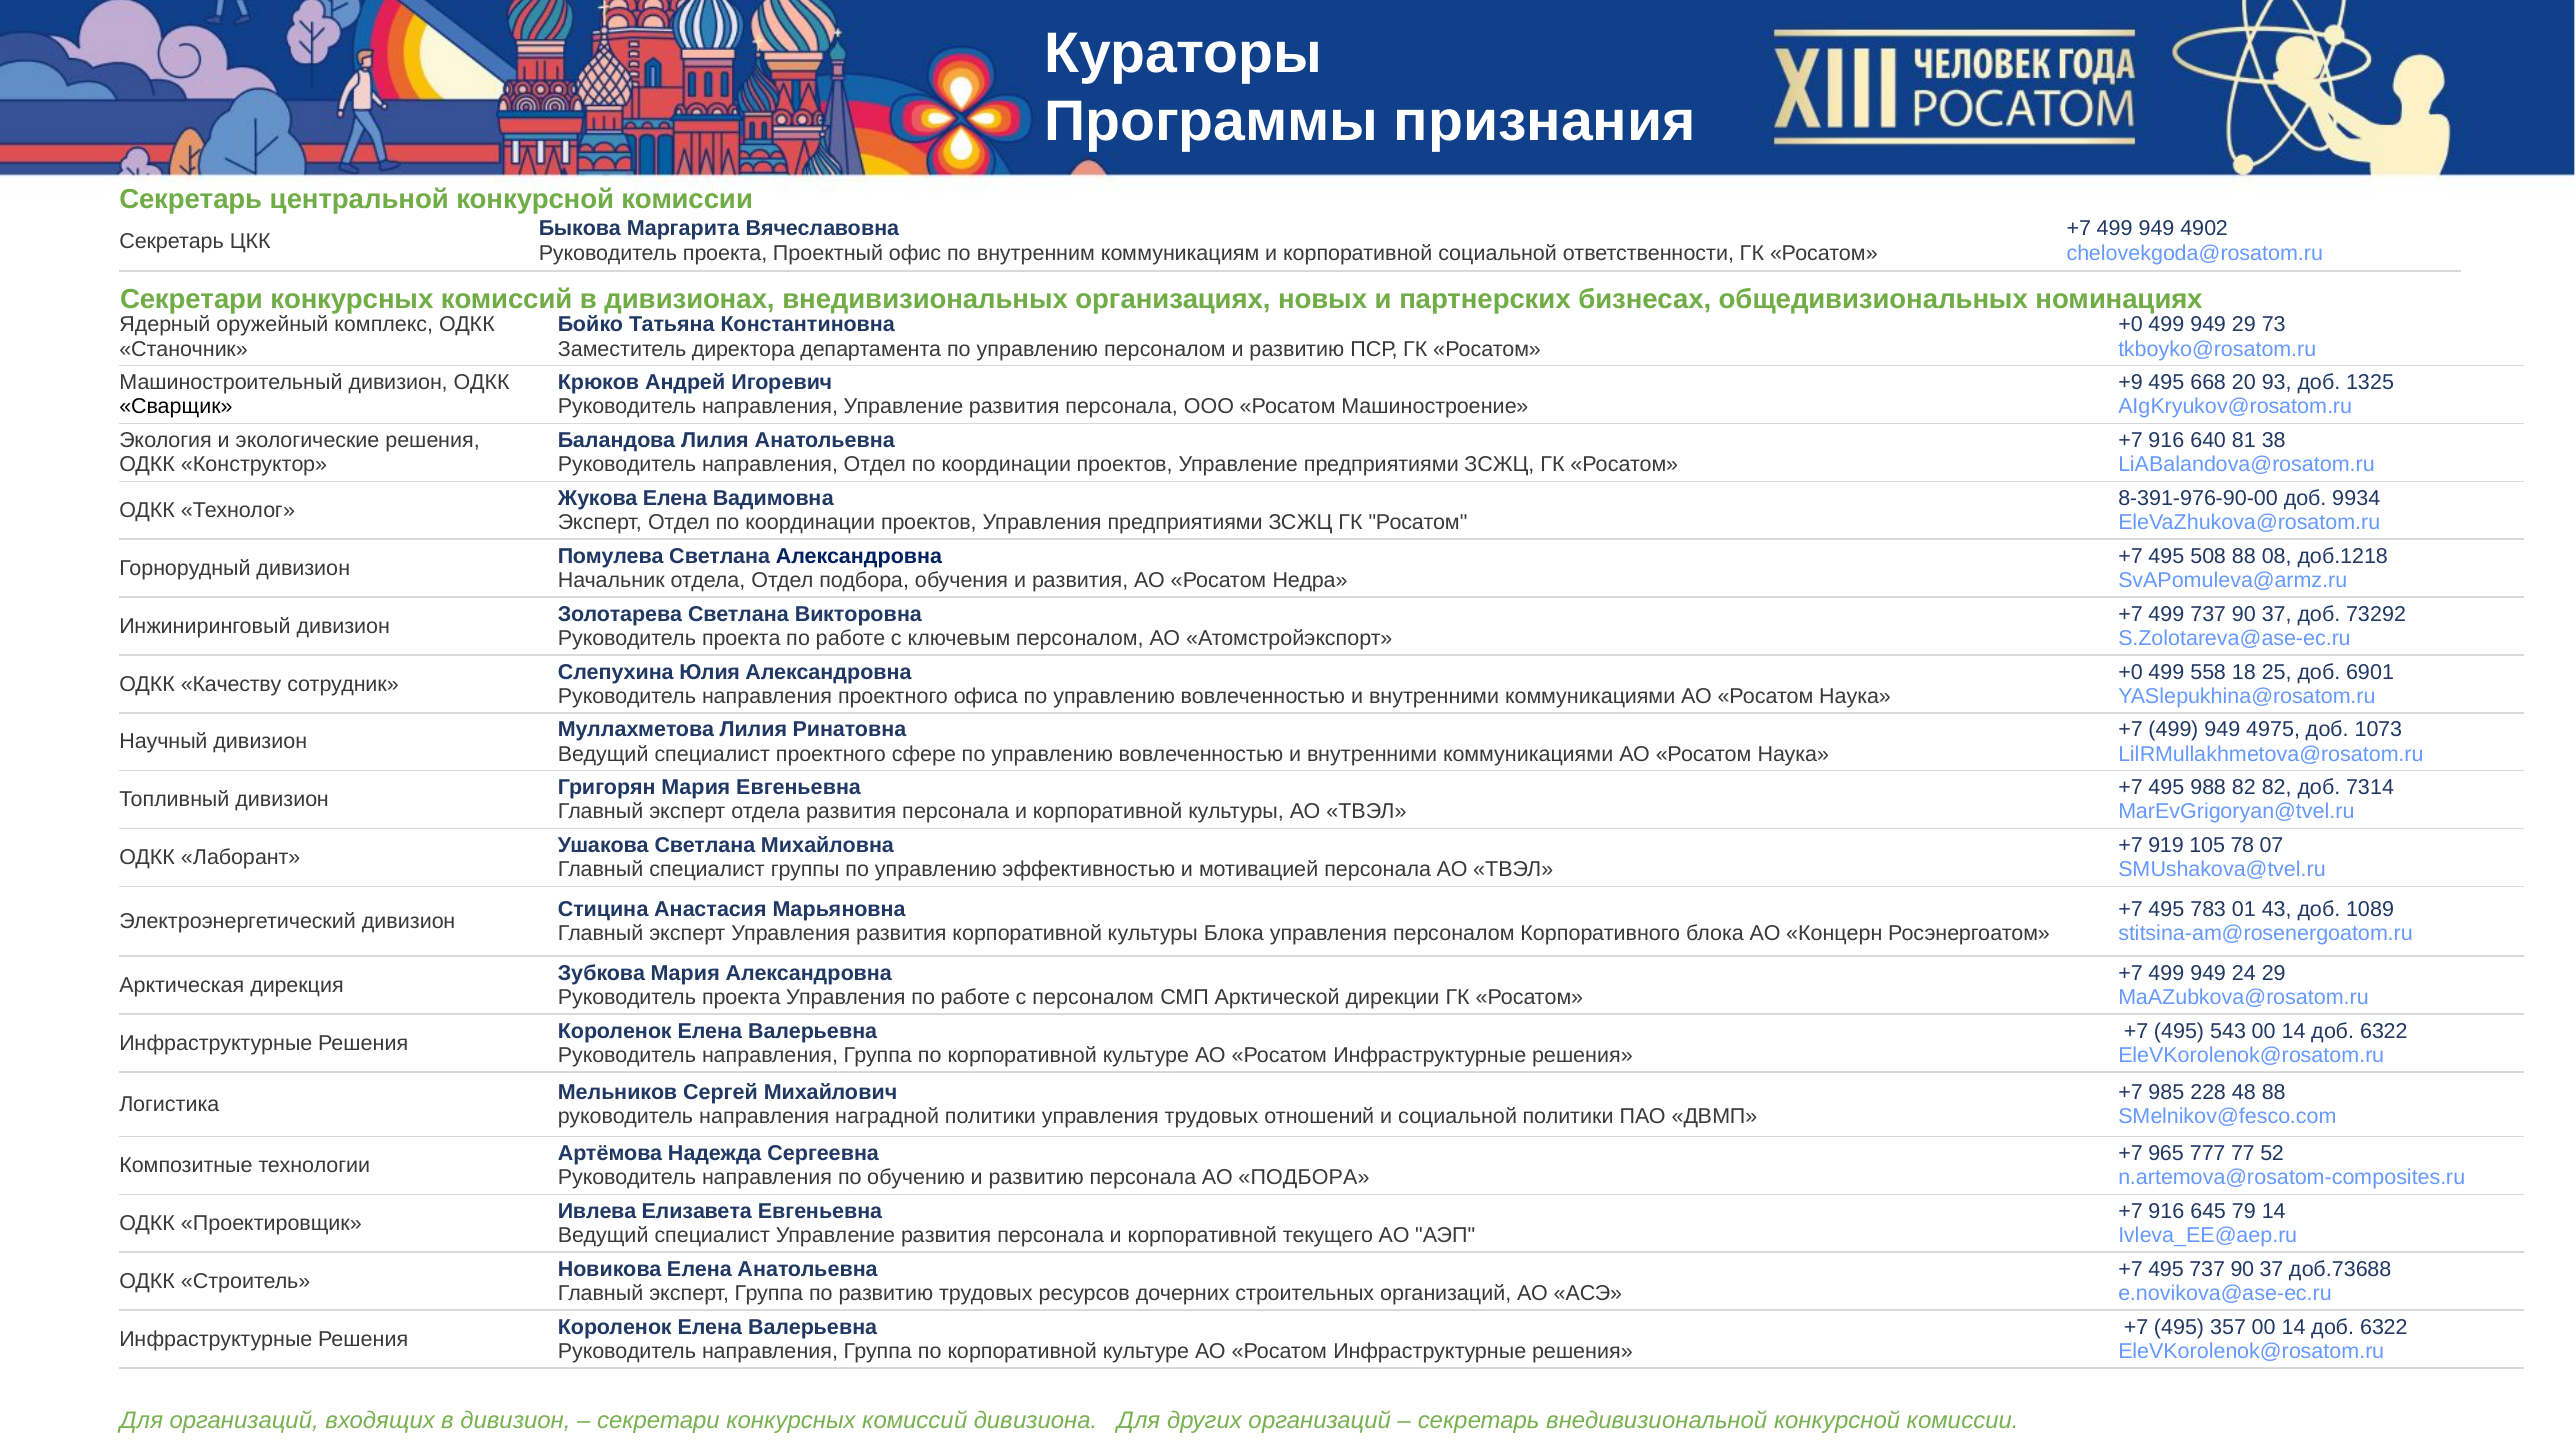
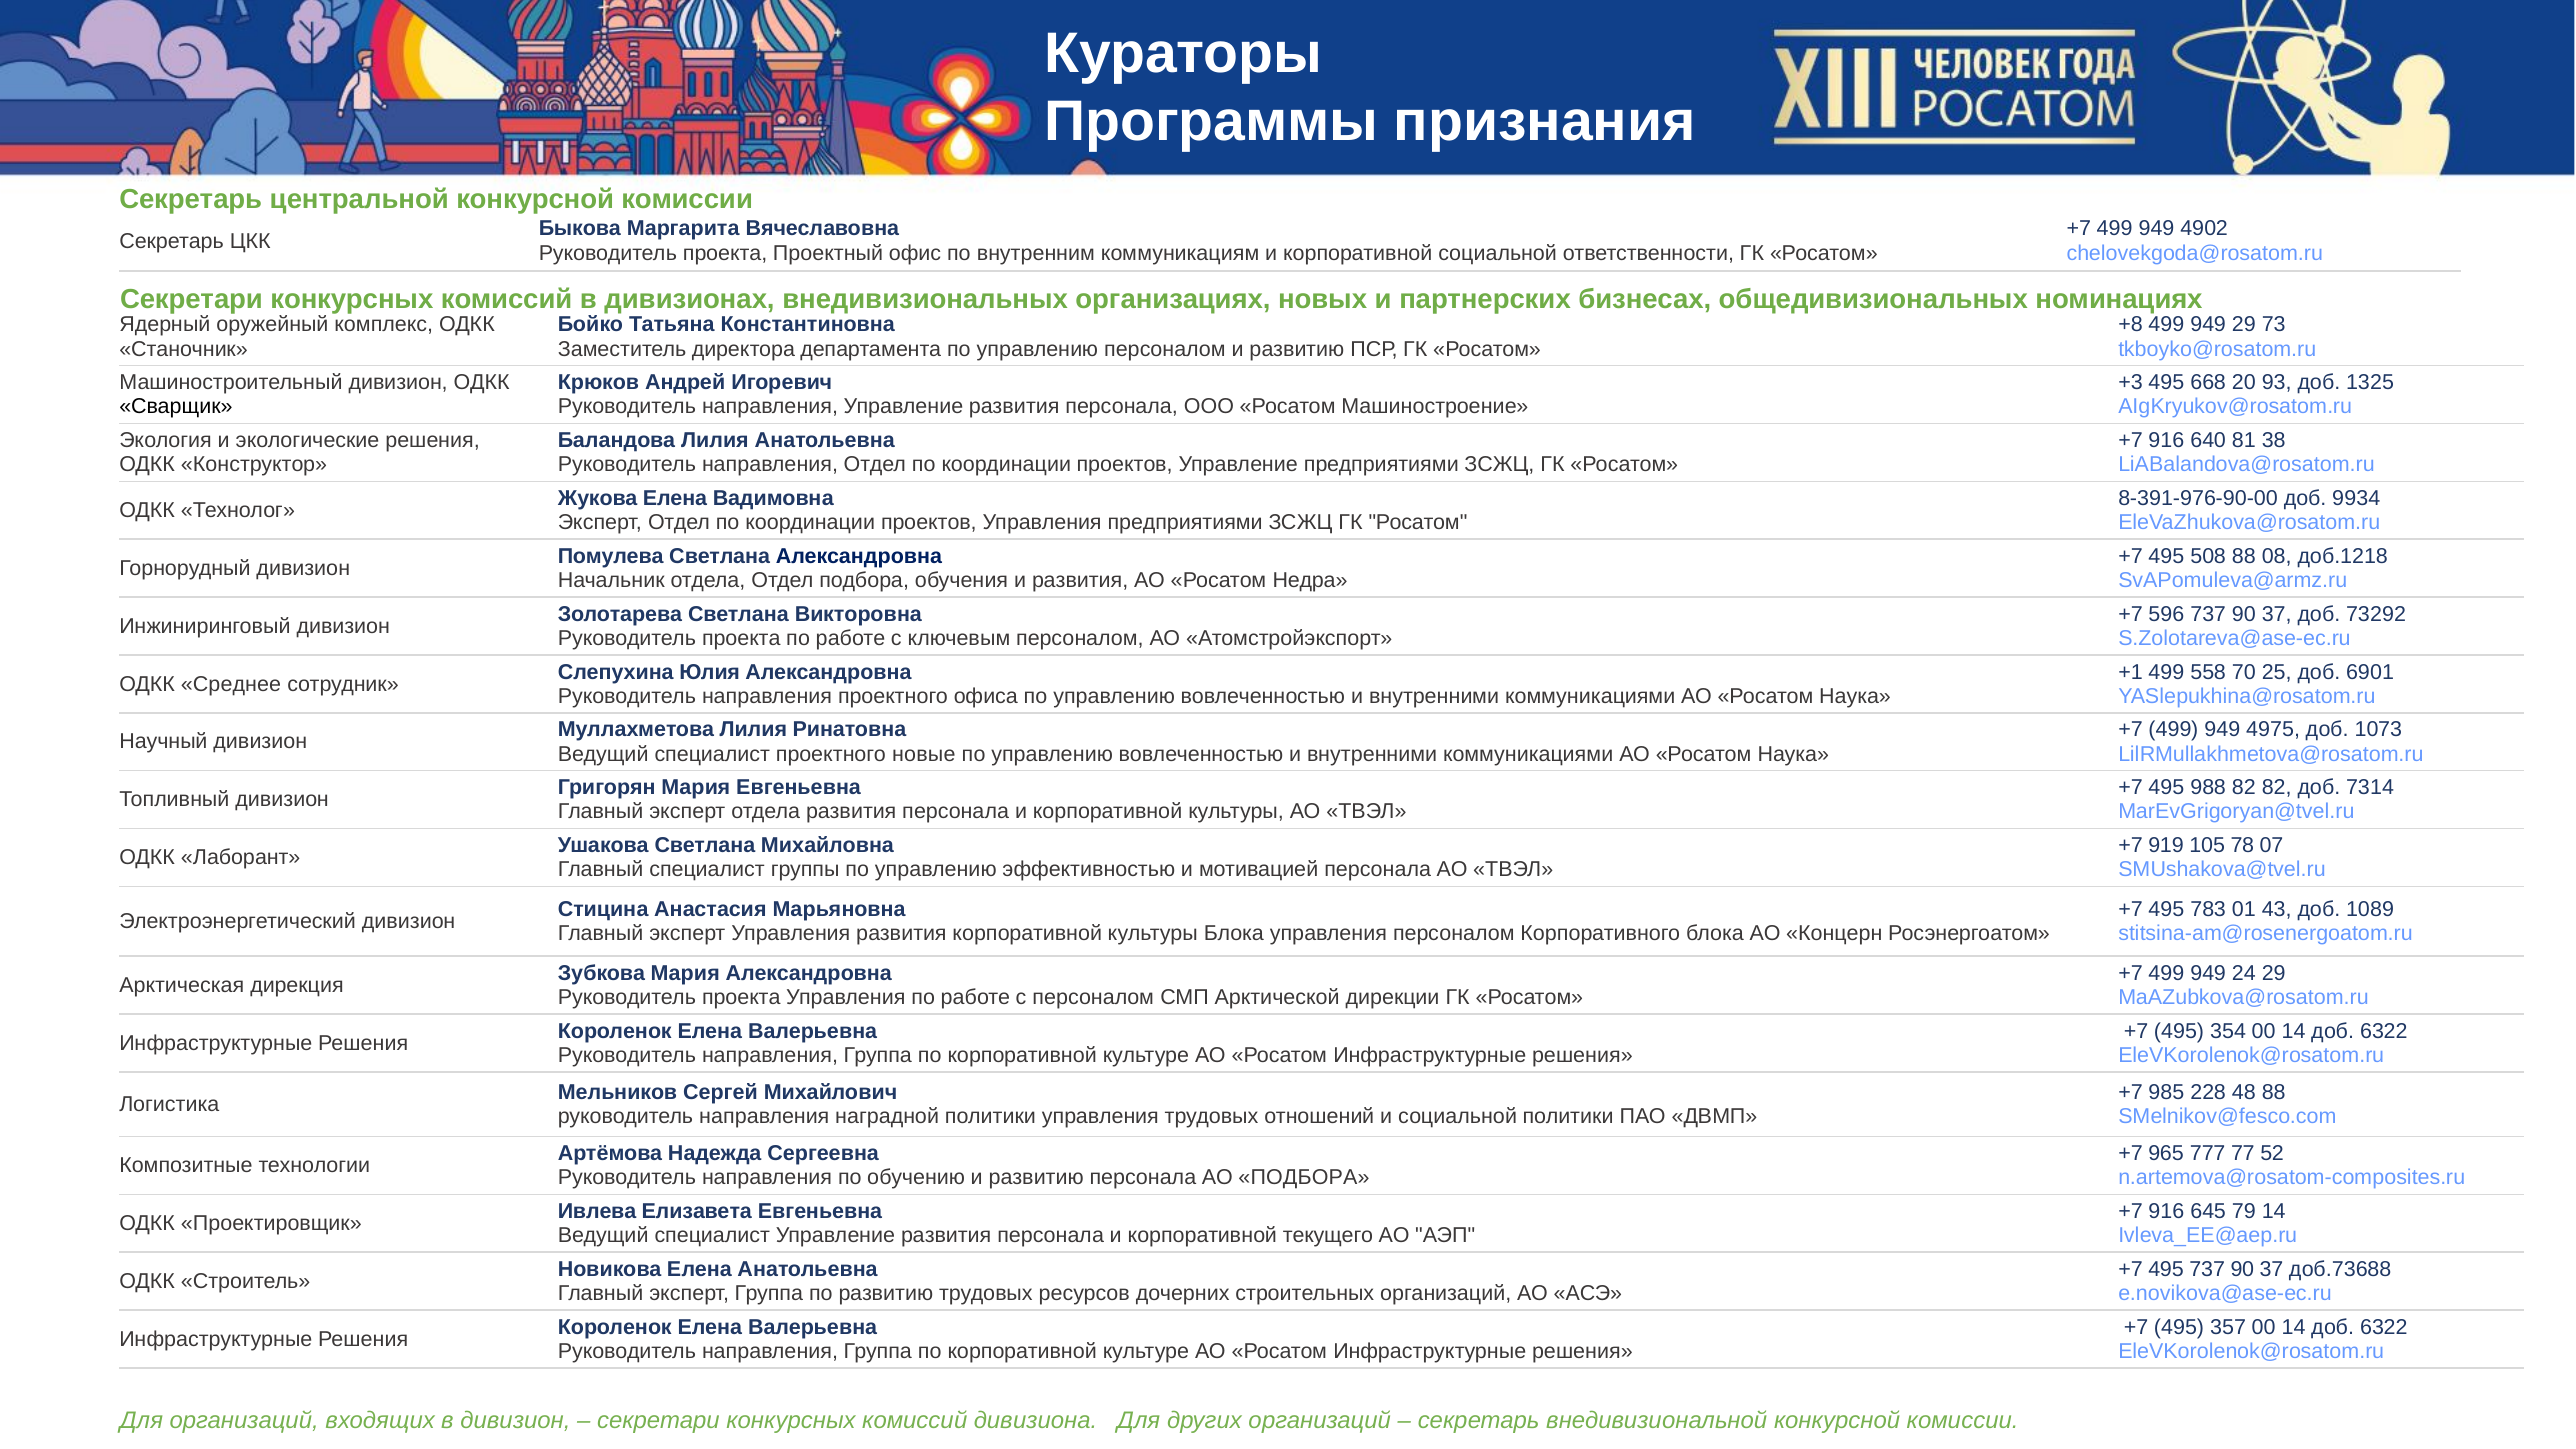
+0: +0 -> +8 (2131, 325)
+9: +9 -> +3 (2131, 383)
499: 499 -> 596 (2166, 614)
+0: +0 -> +1 (2131, 672)
18: 18 -> 70 (2244, 672)
Качеству: Качеству -> Среднее (231, 684)
сфере: сфере -> новые (924, 754)
543: 543 -> 354 (2228, 1031)
